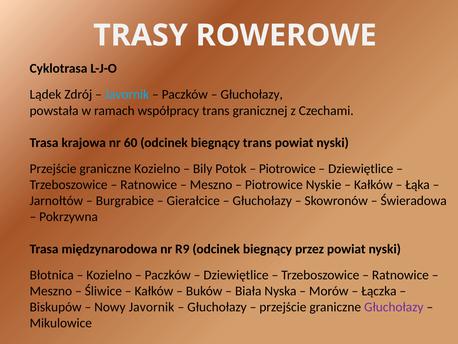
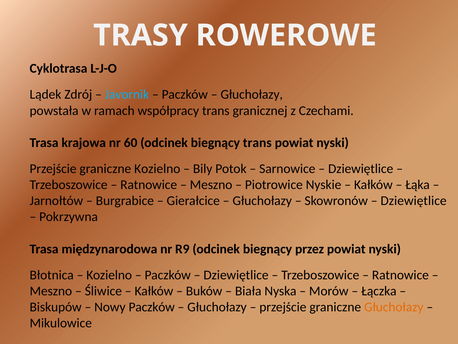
Piotrowice: Piotrowice -> Sarnowice (287, 168)
Świeradowa: Świeradowa -> Dziewiętlice (414, 201)
Nowy Javornik: Javornik -> Paczków (152, 307)
Głuchołazy colour: purple -> orange (394, 307)
